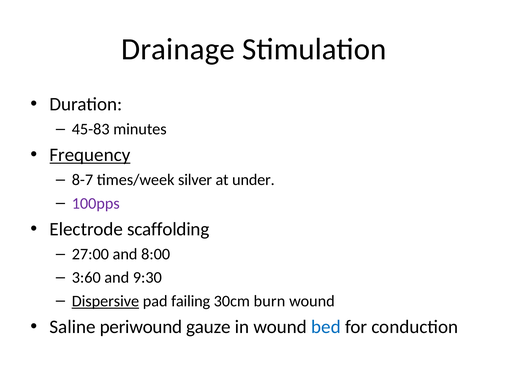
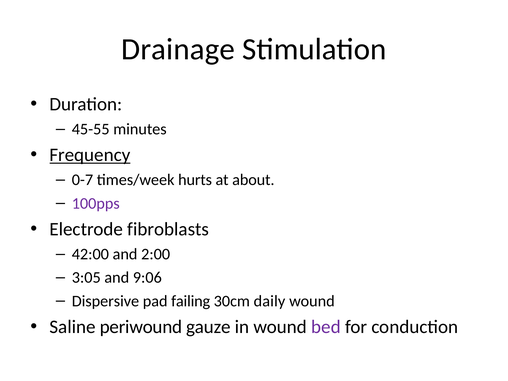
45-83: 45-83 -> 45-55 (91, 129)
8-7: 8-7 -> 0-7 (82, 180)
silver: silver -> hurts (195, 180)
under: under -> about (253, 180)
scaffolding: scaffolding -> fibroblasts (168, 229)
27:00: 27:00 -> 42:00 (90, 254)
8:00: 8:00 -> 2:00 (156, 254)
3:60: 3:60 -> 3:05 (86, 278)
9:30: 9:30 -> 9:06 (147, 278)
Dispersive underline: present -> none (105, 301)
burn: burn -> daily (269, 301)
bed colour: blue -> purple (326, 327)
